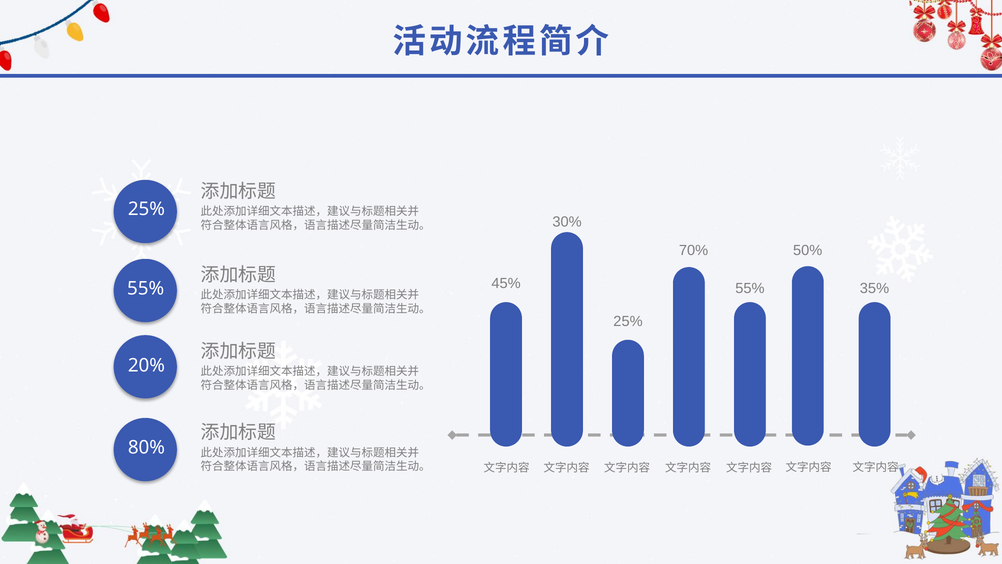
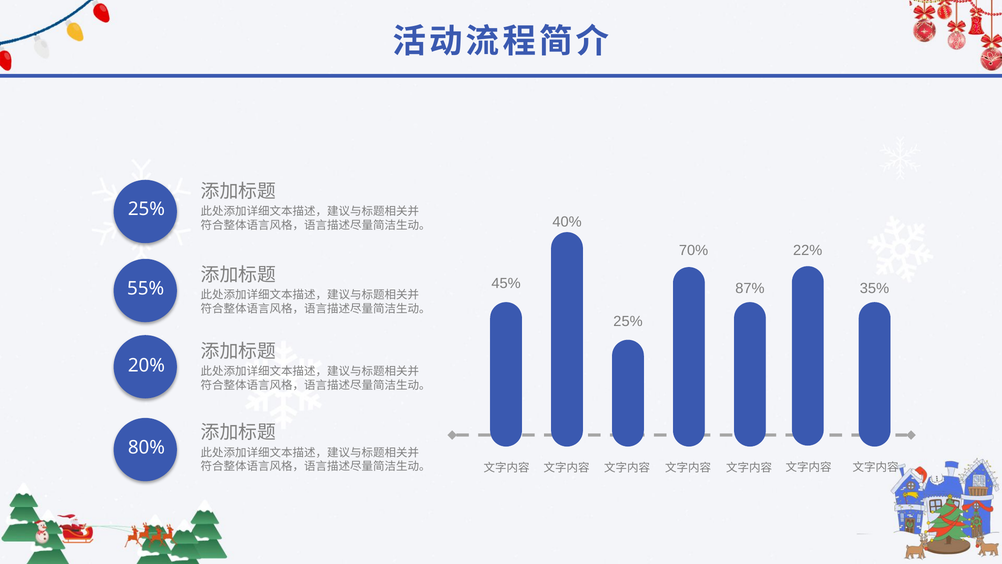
30%: 30% -> 40% (567, 222)
50%: 50% -> 22% (808, 250)
55%: 55% -> 87% (750, 288)
